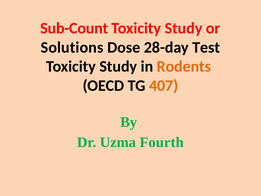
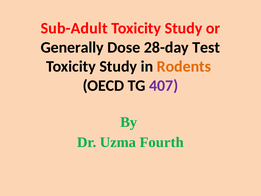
Sub-Count: Sub-Count -> Sub-Adult (74, 28)
Solutions: Solutions -> Generally (72, 47)
407 colour: orange -> purple (164, 86)
